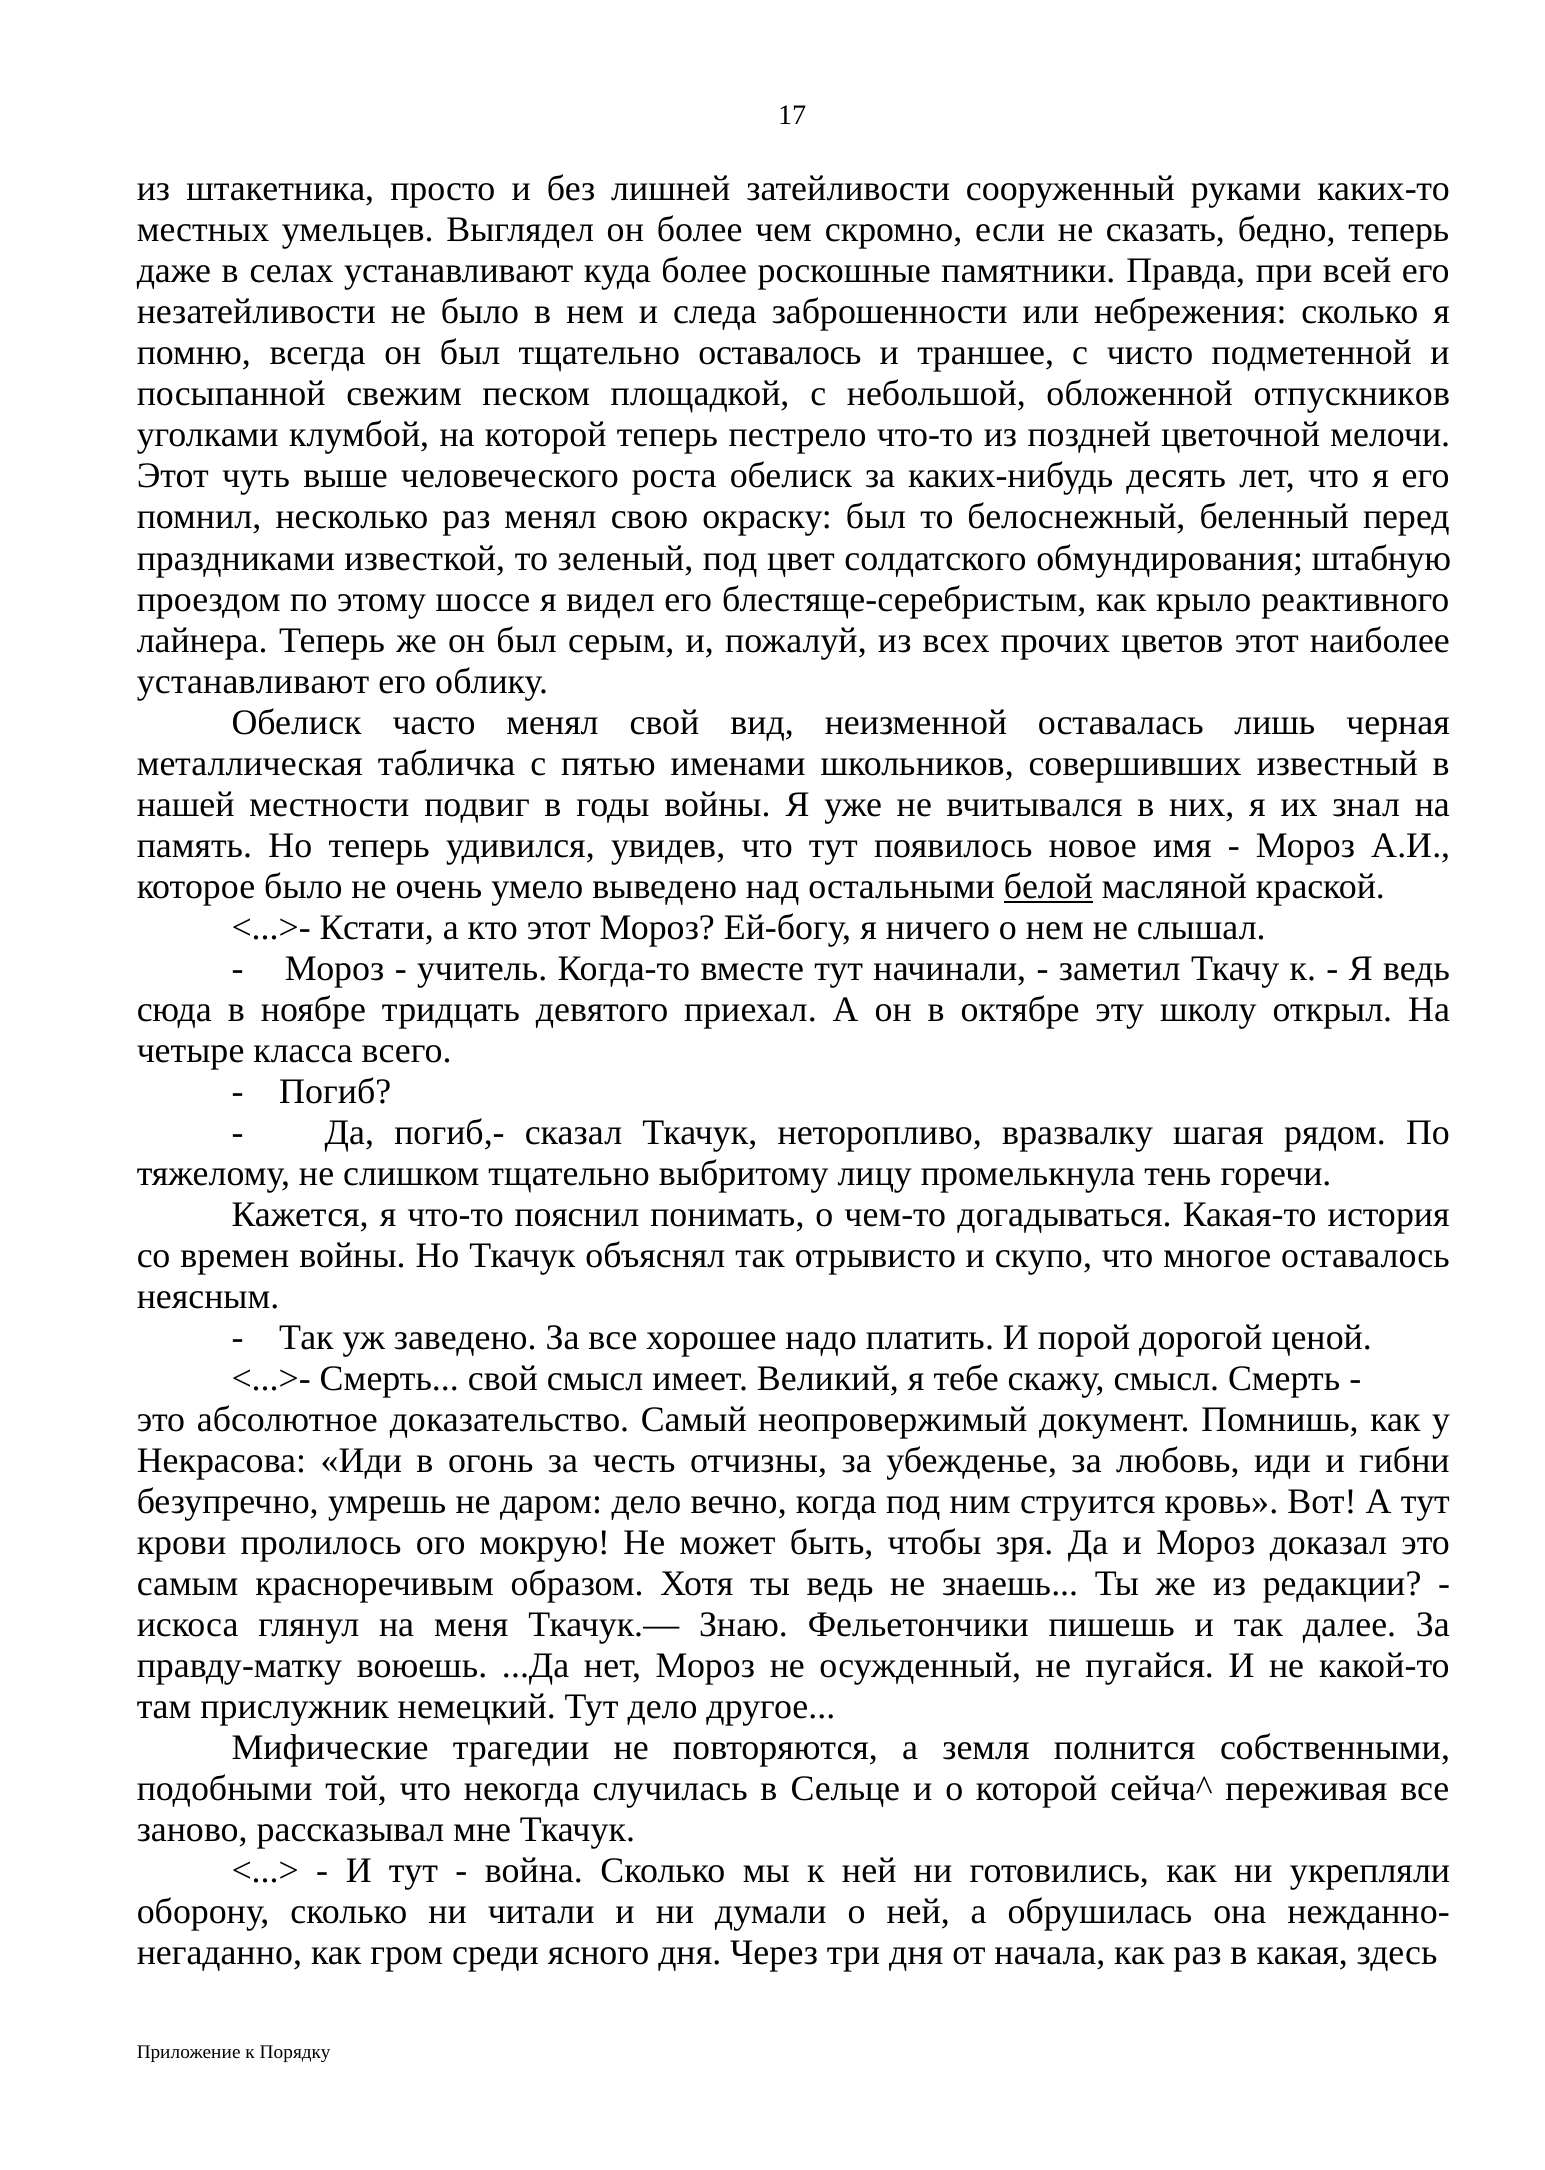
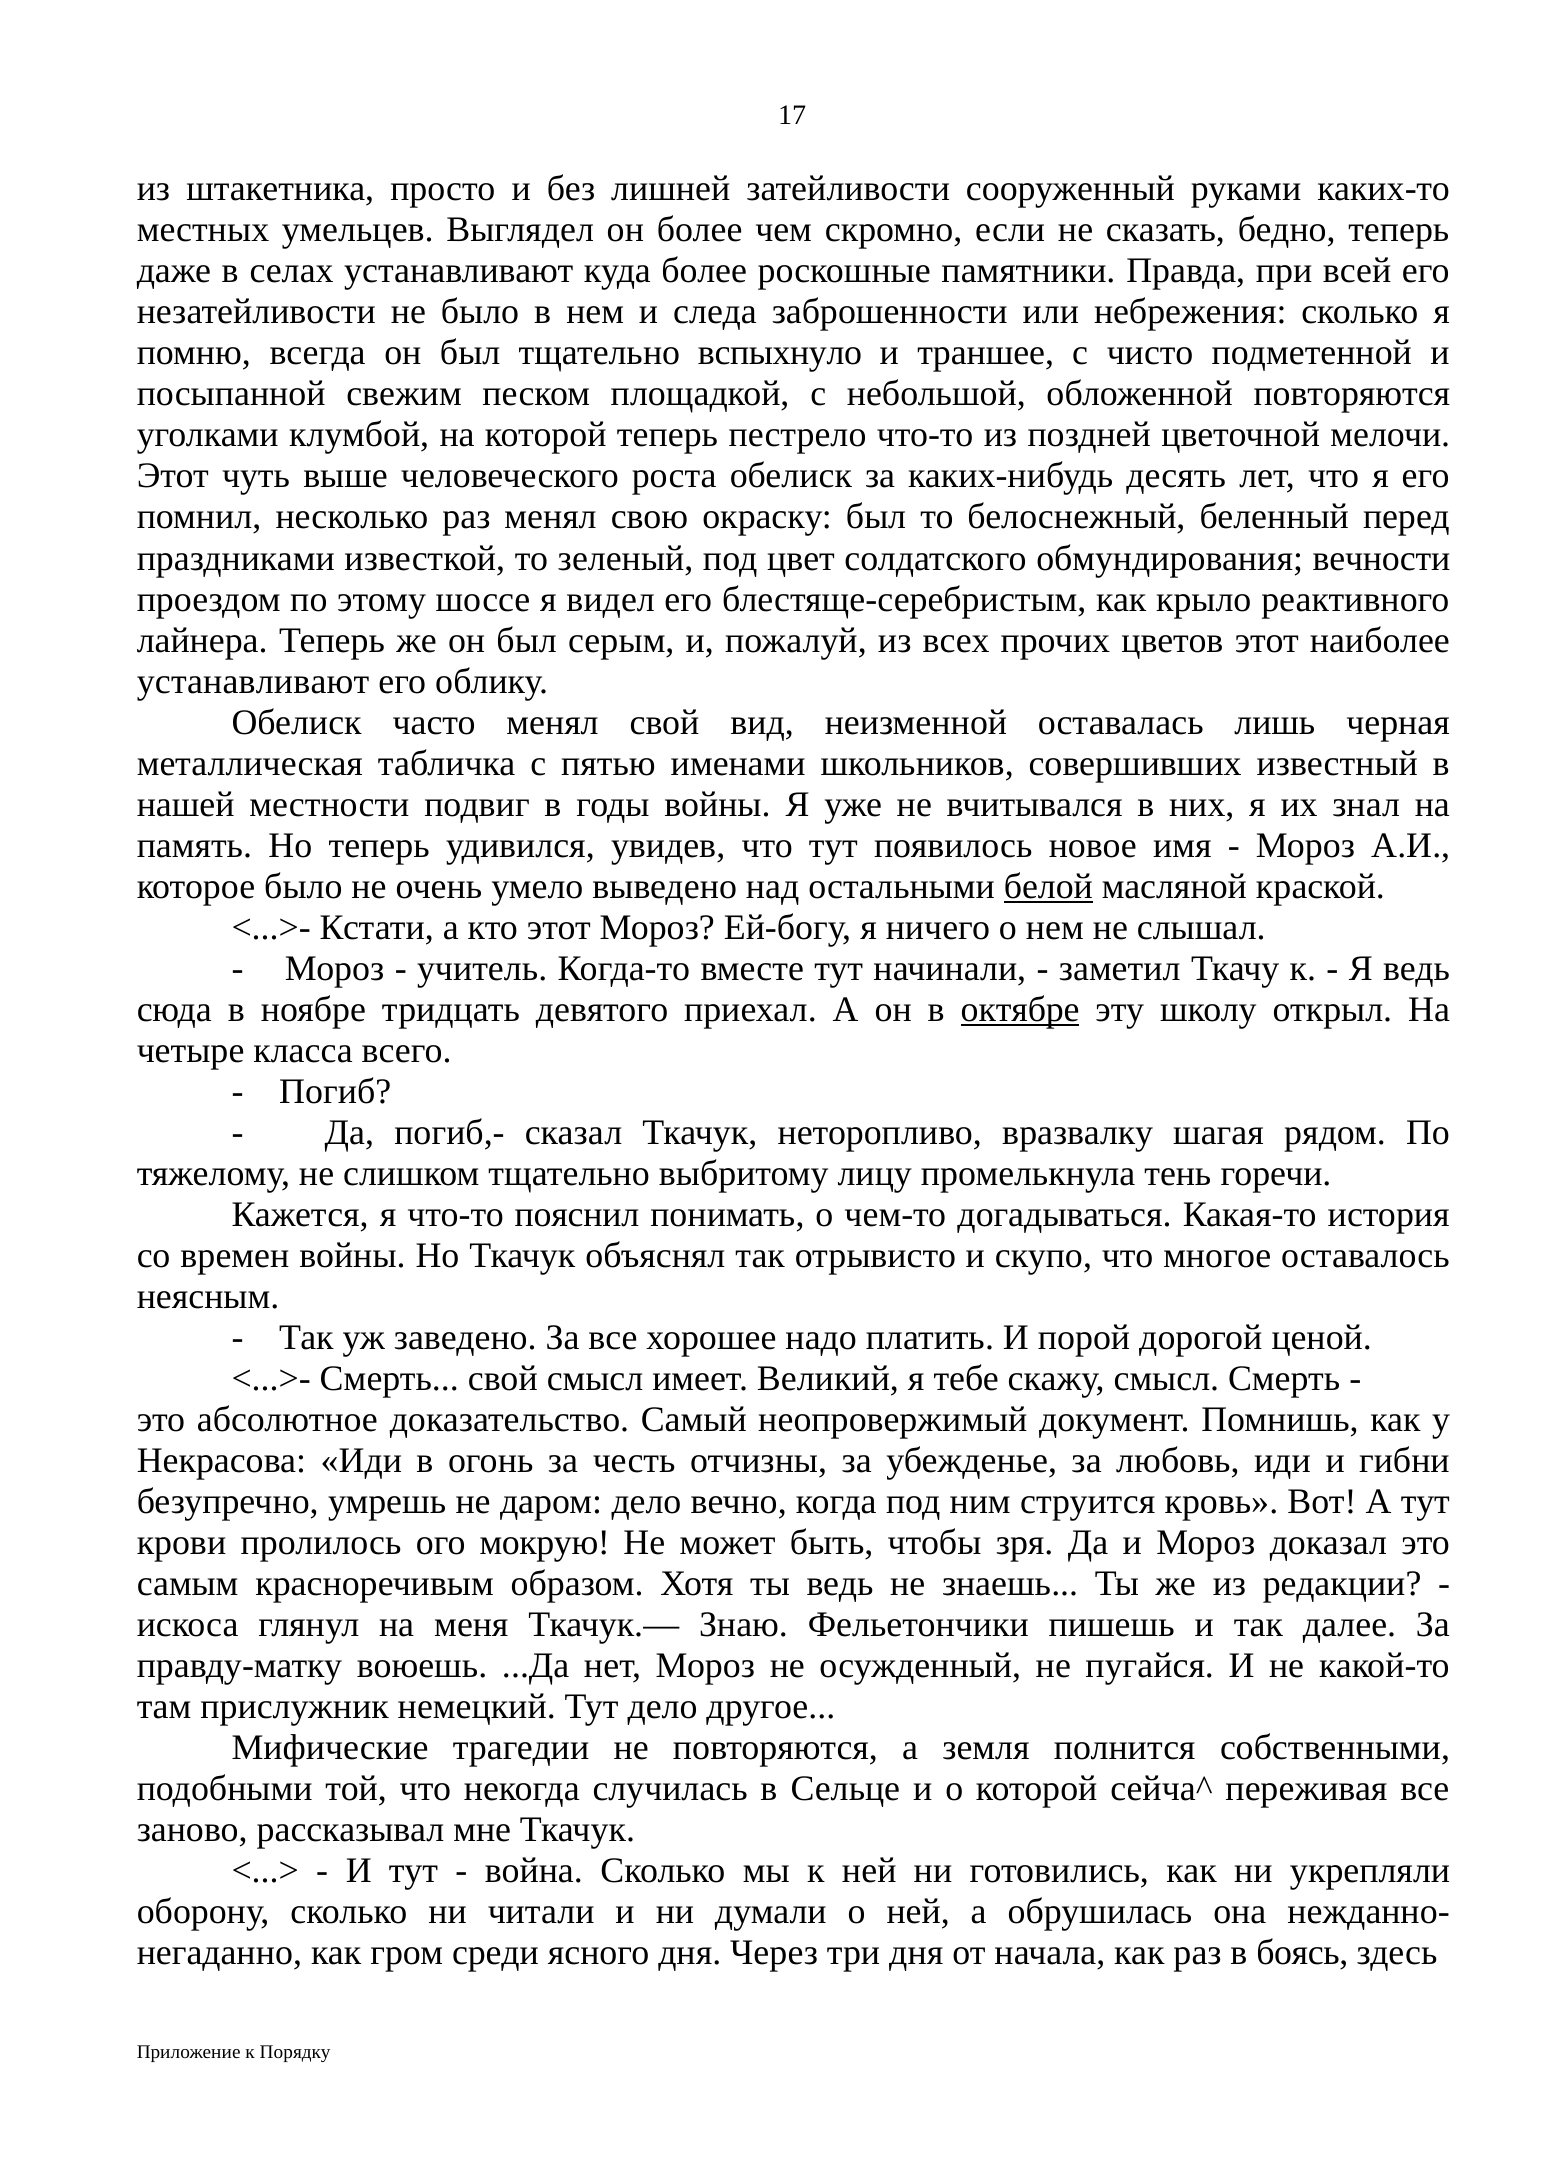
тщательно оставалось: оставалось -> вспыхнуло (780, 353)
обложенной отпускников: отпускников -> повторяются (1352, 394)
штабную: штабную -> вечности (1381, 558)
октябре underline: none -> present (1020, 1009)
какая: какая -> боясь (1302, 1952)
